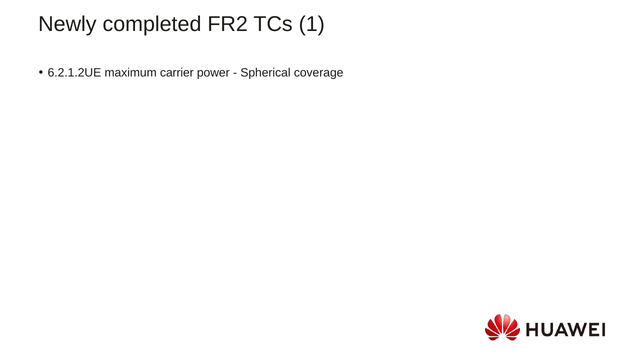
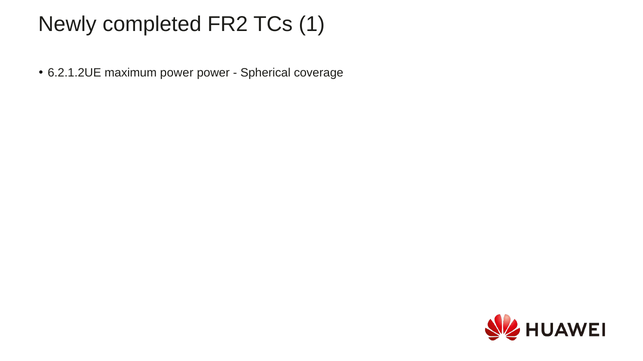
maximum carrier: carrier -> power (177, 73)
